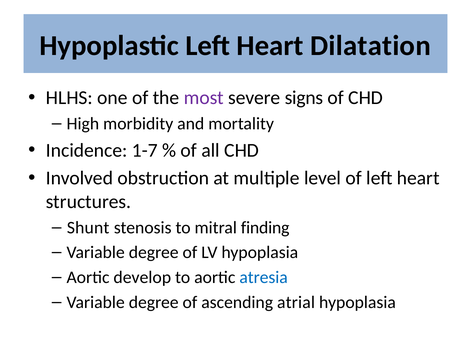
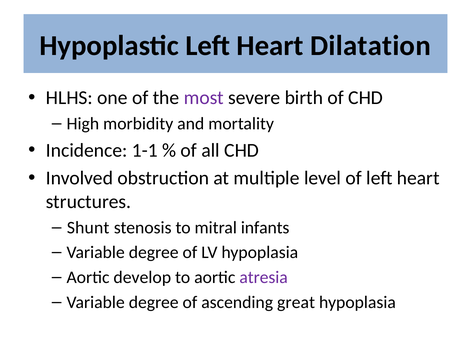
signs: signs -> birth (304, 98)
1-7: 1-7 -> 1-1 (145, 151)
finding: finding -> infants (265, 228)
atresia colour: blue -> purple (264, 278)
atrial: atrial -> great (296, 302)
